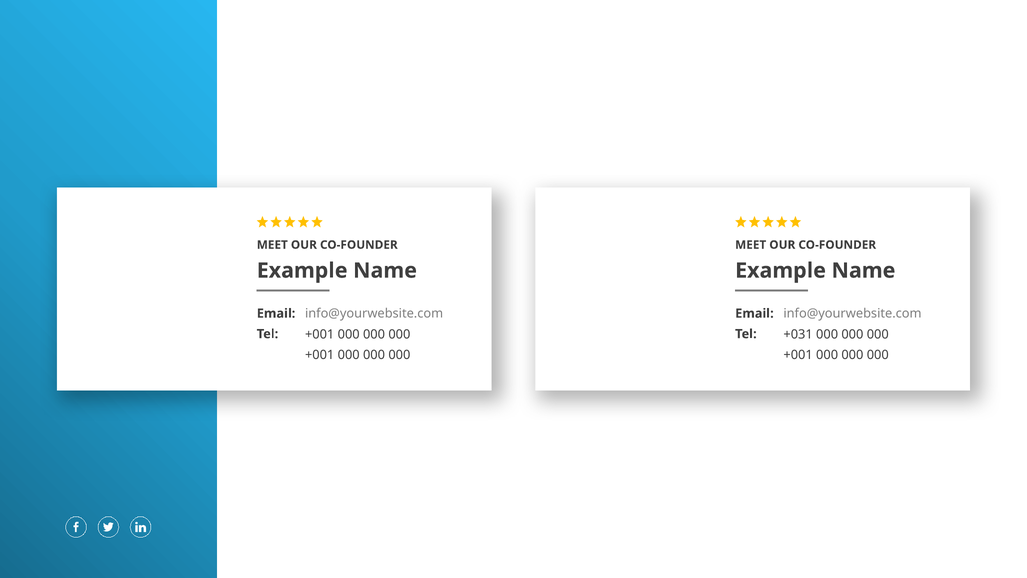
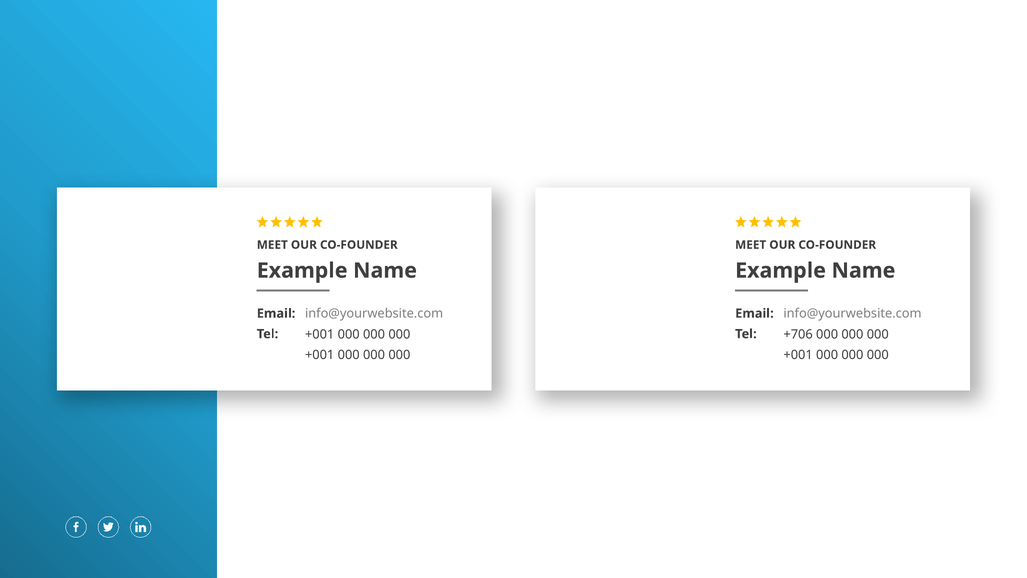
+031: +031 -> +706 (798, 334)
